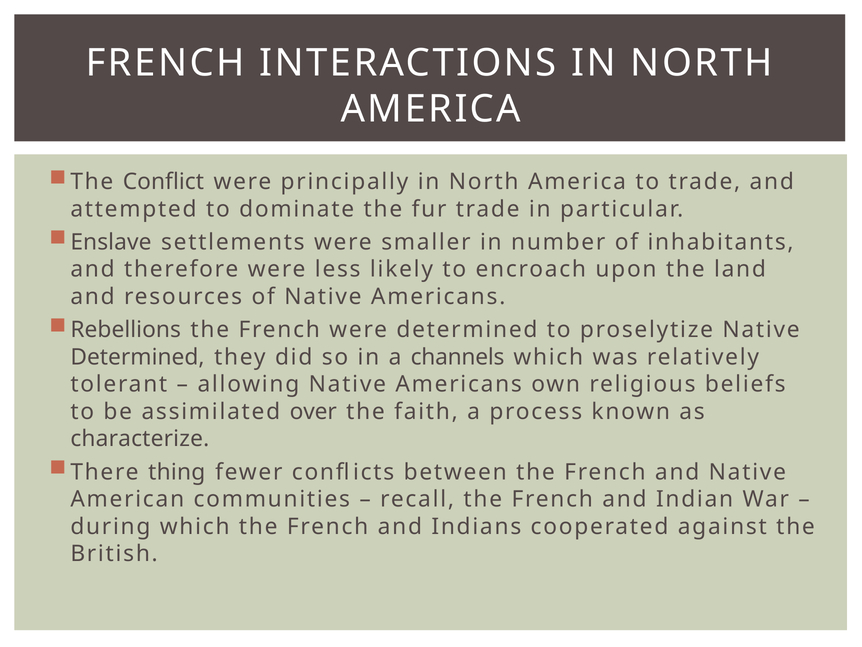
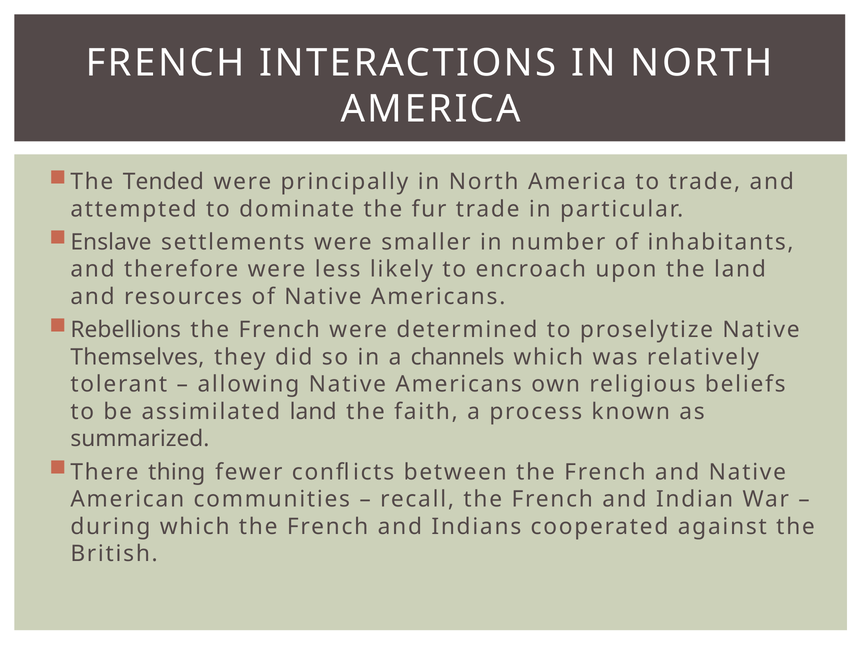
Conflict: Conflict -> Tended (163, 182)
Determined: Determined -> Themselves (137, 357)
assimilated over: over -> land (313, 411)
characterize: characterize -> summarized (140, 439)
